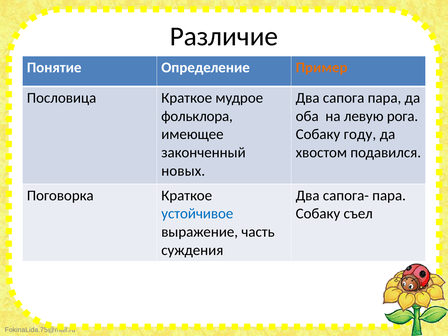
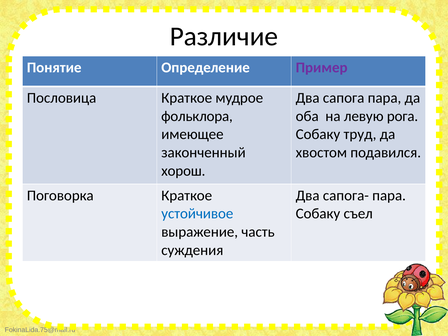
Пример colour: orange -> purple (322, 67)
году: году -> труд (360, 134)
новых: новых -> хорош (183, 171)
